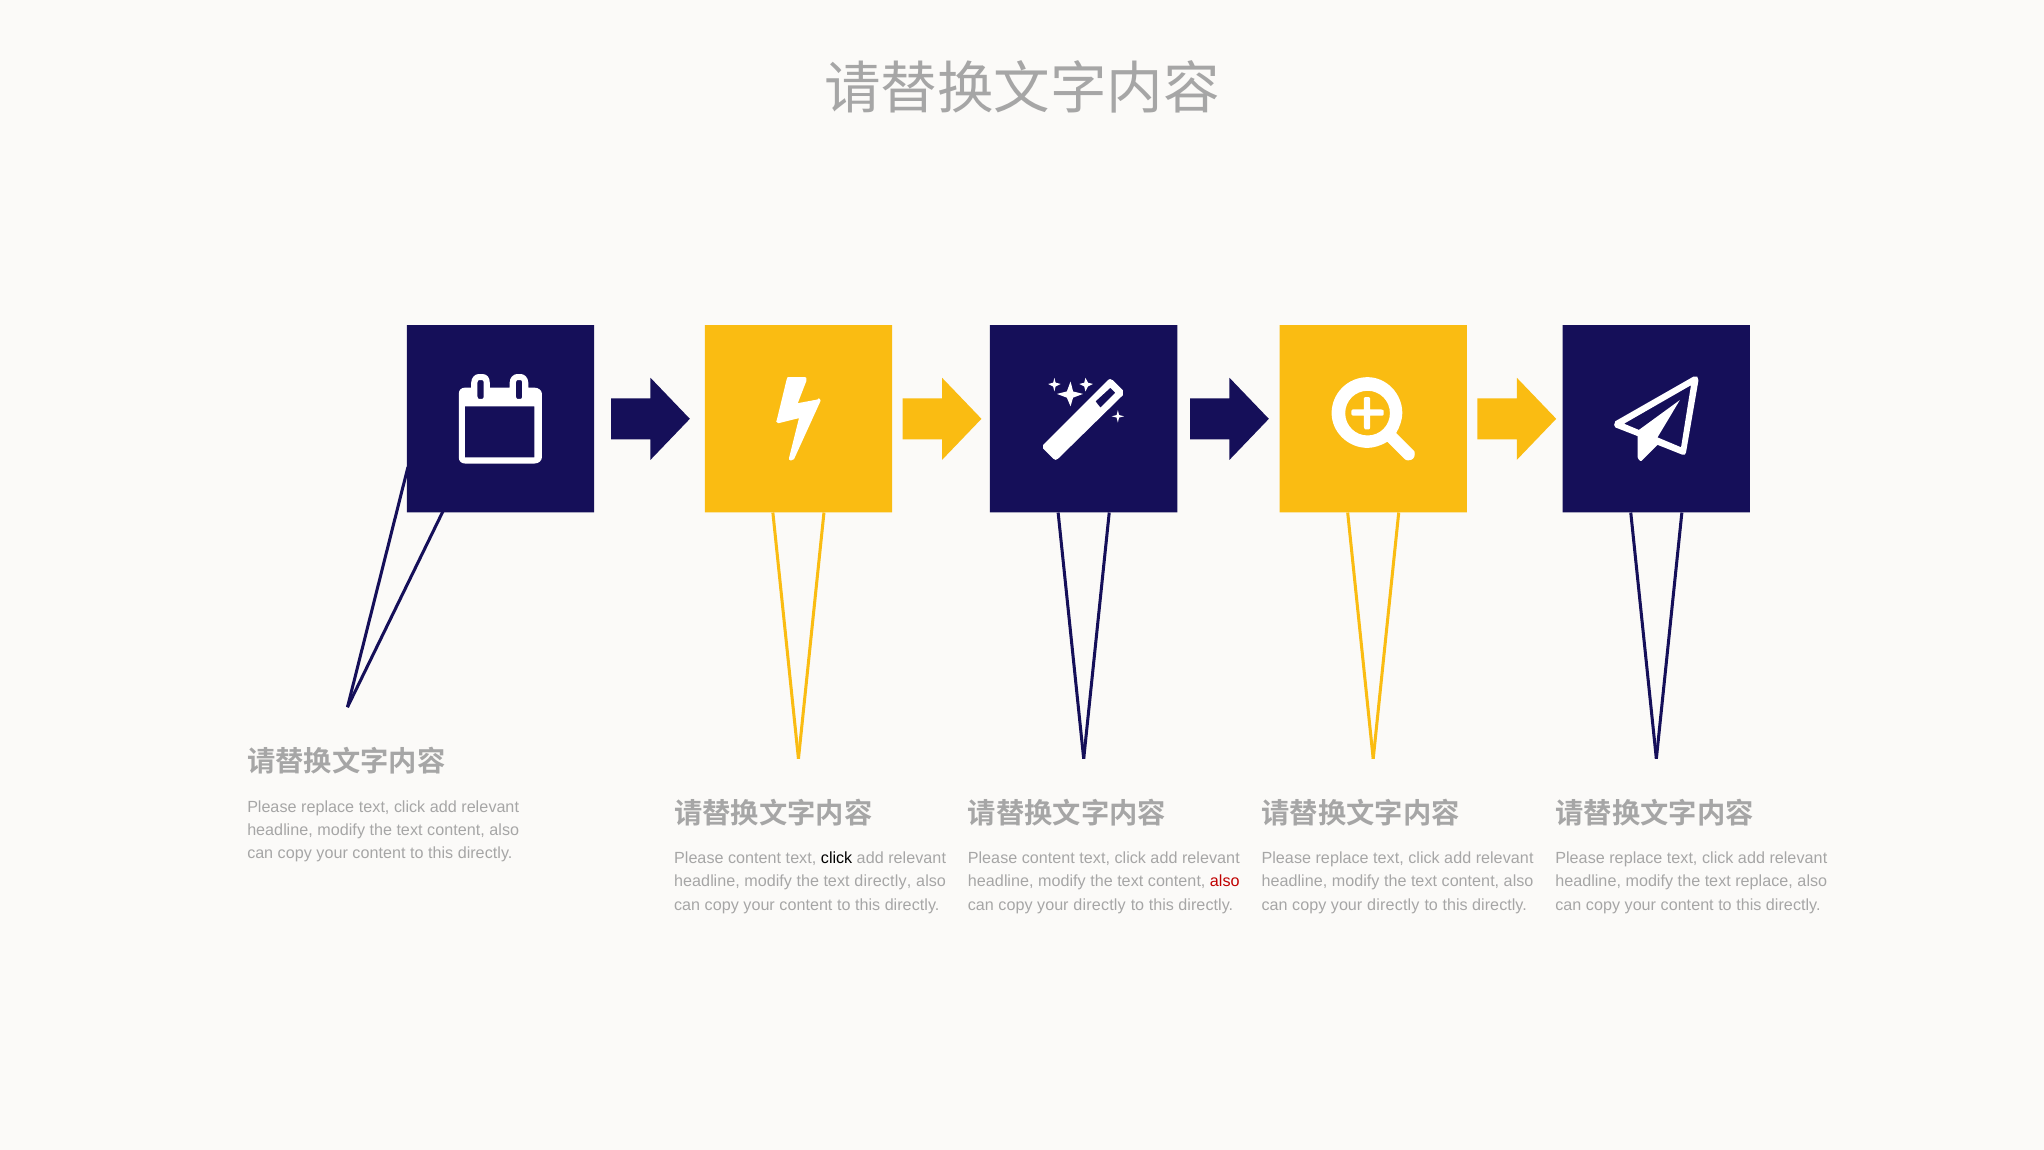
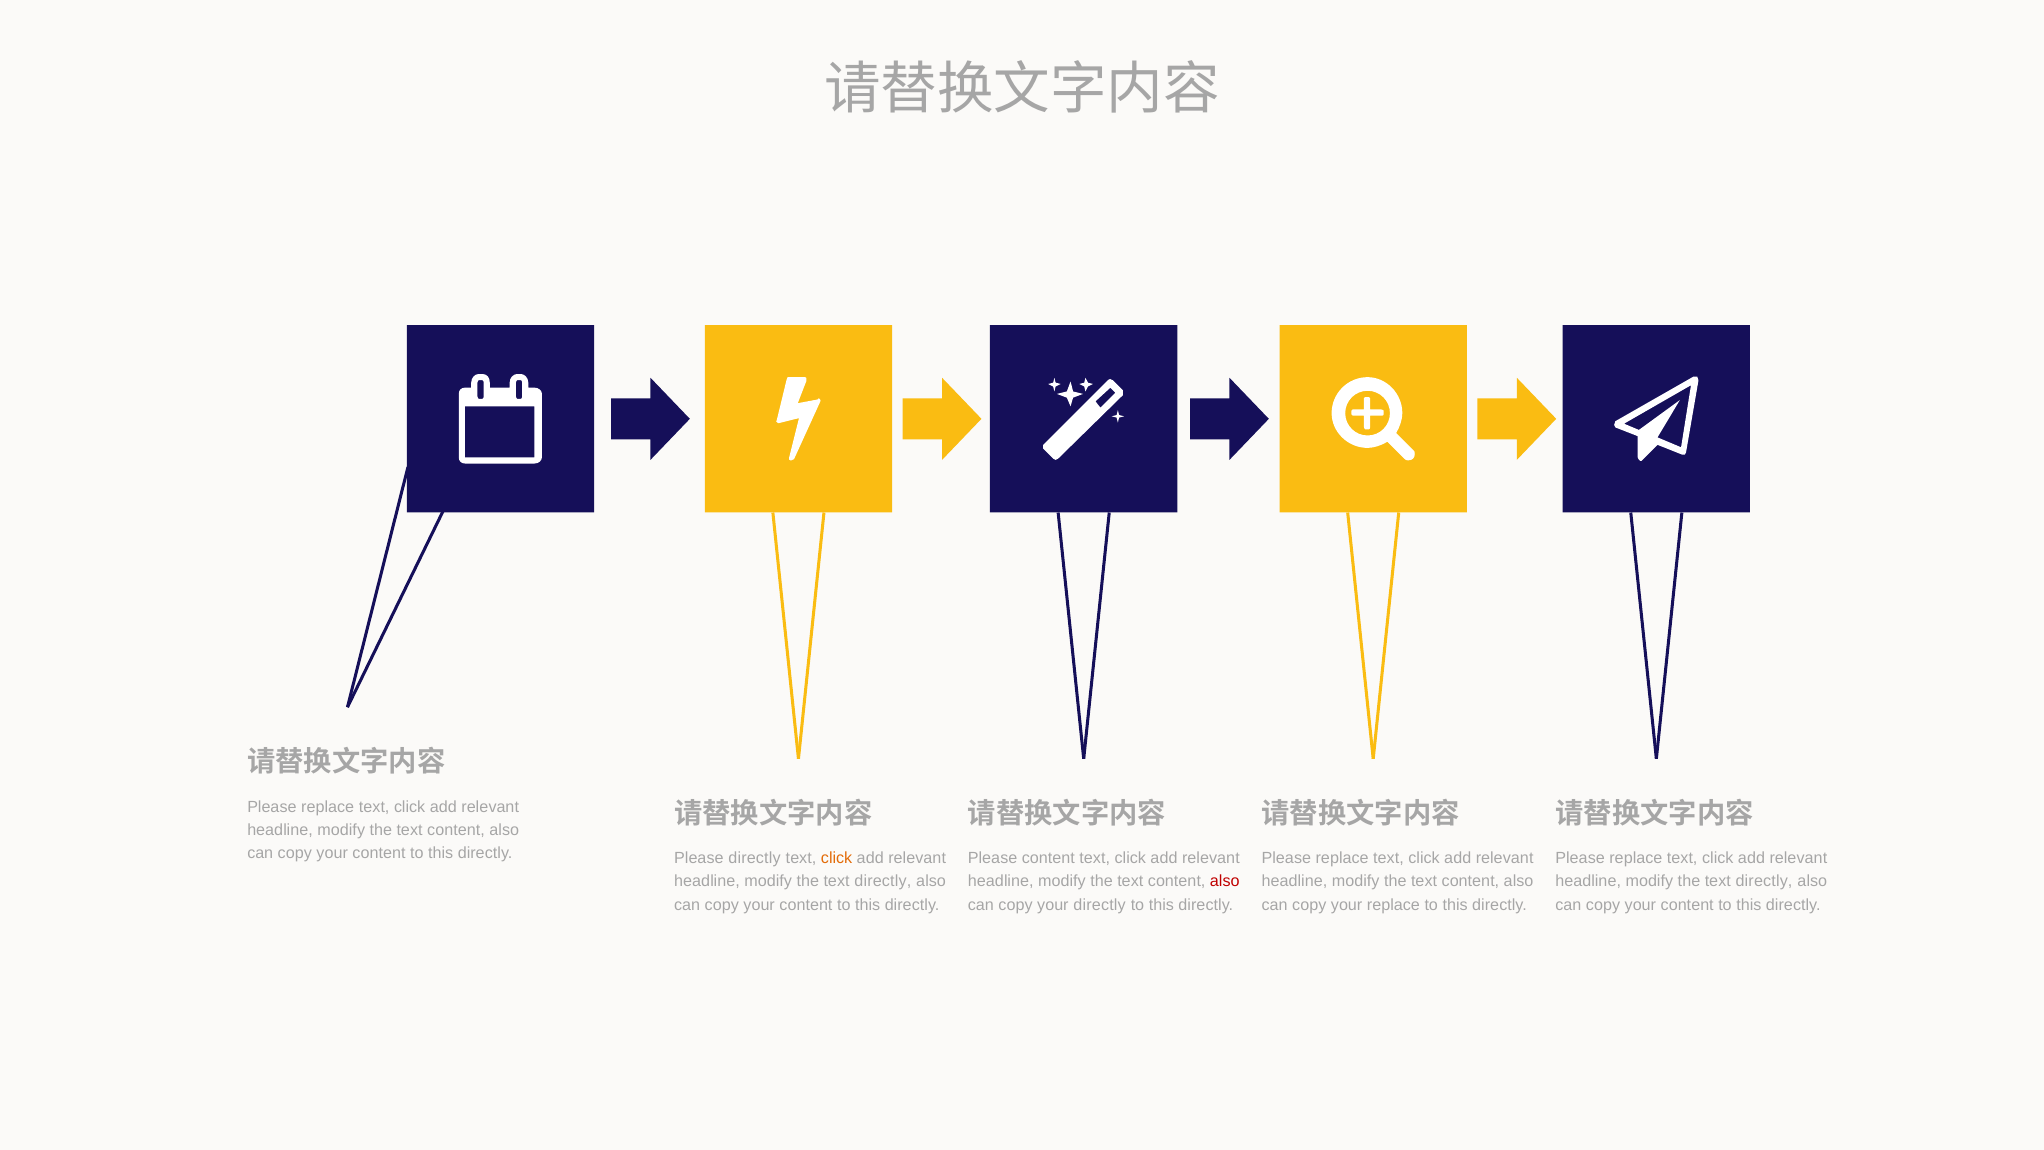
content: content -> directly (755, 858)
click colour: black -> orange (837, 858)
replace: replace -> directly (1764, 881)
directly: directly -> replace (1393, 905)
